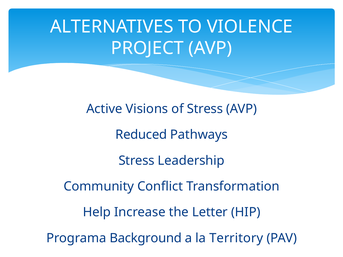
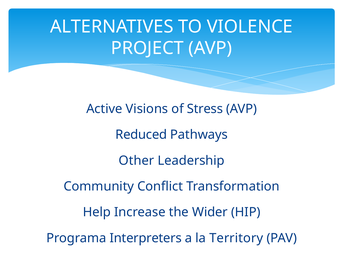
Stress: Stress -> Other (136, 161)
Letter: Letter -> Wider (210, 212)
Background: Background -> Interpreters (146, 238)
